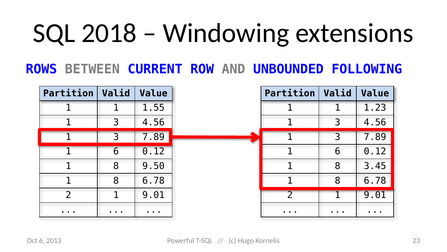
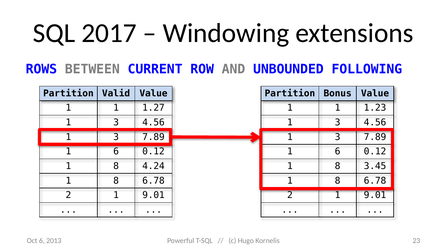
2018: 2018 -> 2017 (109, 33)
Valid: Valid -> Bonus (338, 93)
1.55: 1.55 -> 1.27 (153, 108)
9.50: 9.50 -> 4.24 (153, 166)
